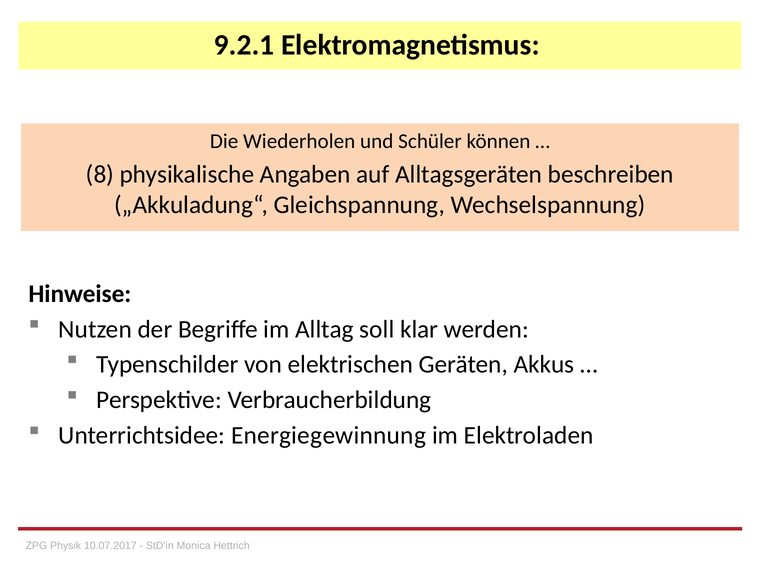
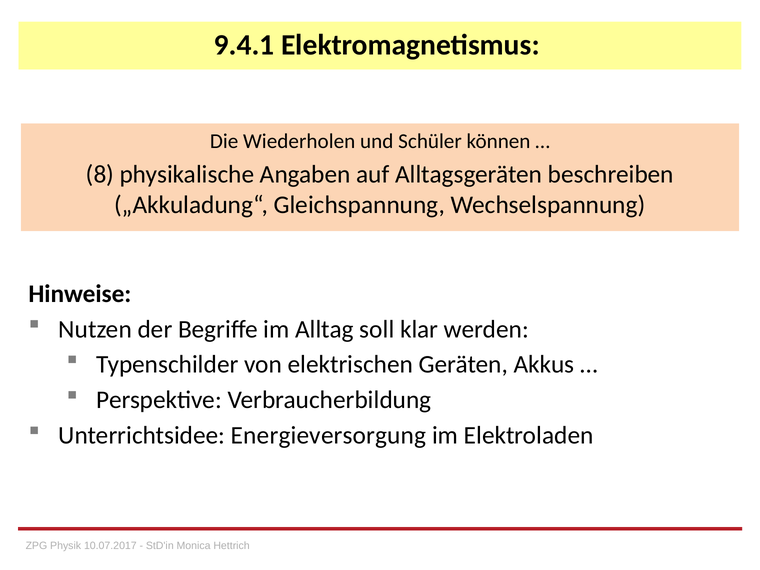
9.2.1: 9.2.1 -> 9.4.1 (244, 45)
Energiegewinnung: Energiegewinnung -> Energieversorgung (329, 436)
